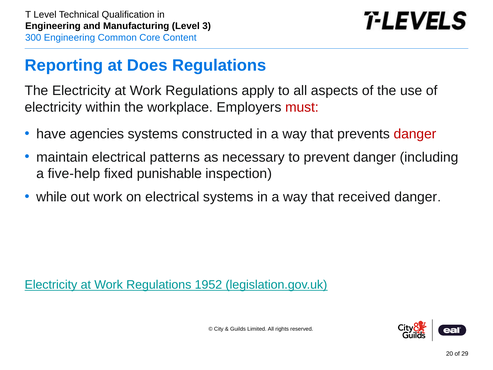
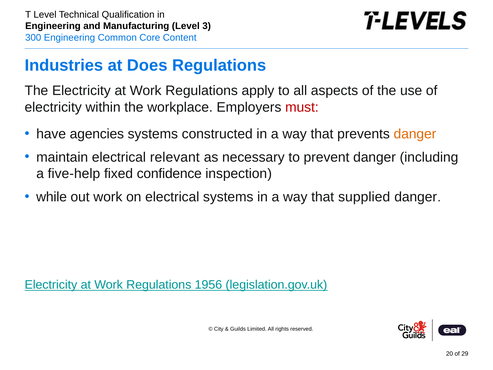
Reporting: Reporting -> Industries (64, 65)
danger colour: red -> orange (415, 134)
patterns: patterns -> relevant (175, 157)
punishable: punishable -> confidence (169, 174)
received: received -> supplied (364, 197)
1952: 1952 -> 1956 (208, 285)
